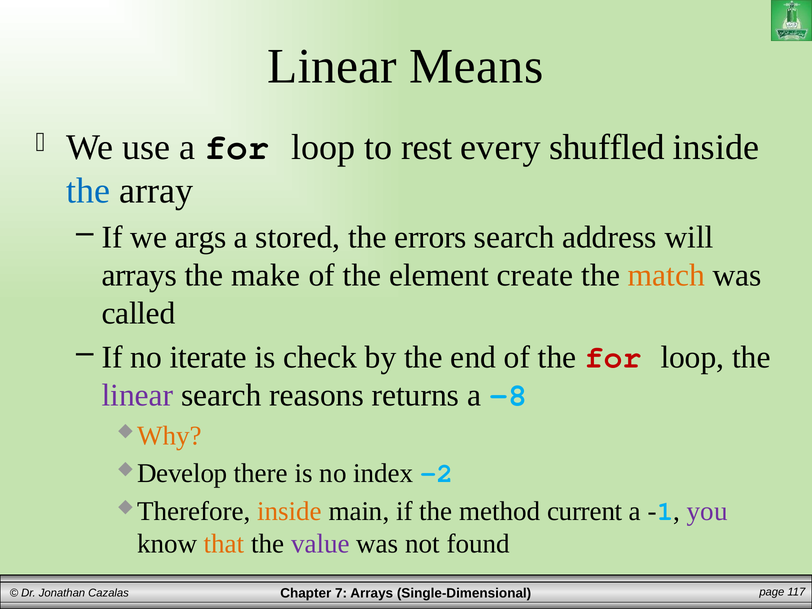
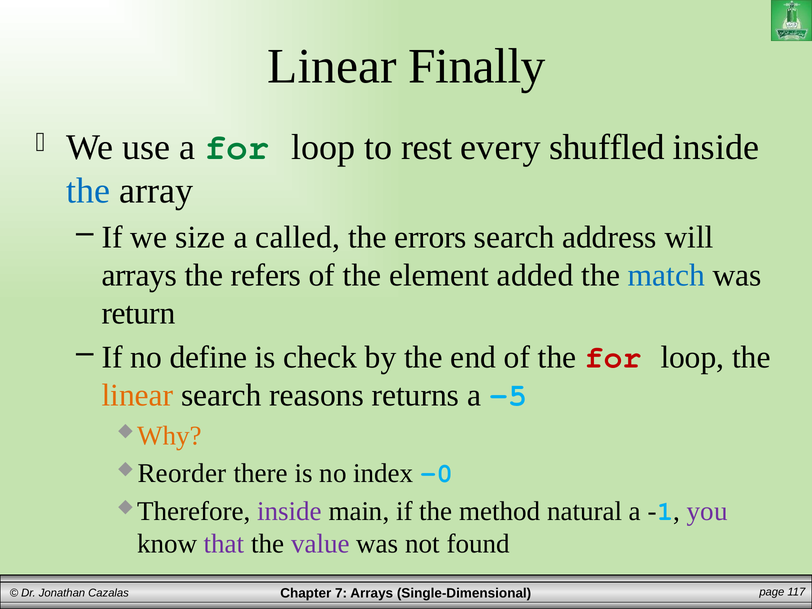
Means: Means -> Finally (477, 66)
for colour: black -> green (237, 147)
args: args -> size (200, 237)
stored: stored -> called (298, 237)
make: make -> refers (266, 275)
create: create -> added (535, 275)
match colour: orange -> blue (666, 275)
called: called -> return (139, 313)
iterate: iterate -> define (208, 357)
linear colour: purple -> orange (137, 395)
-8: -8 -> -5 (508, 395)
Develop: Develop -> Reorder (182, 474)
-2: -2 -> -0 (437, 474)
inside colour: orange -> purple (289, 511)
current: current -> natural (585, 511)
that colour: orange -> purple (224, 544)
